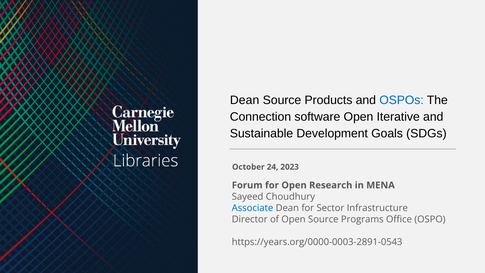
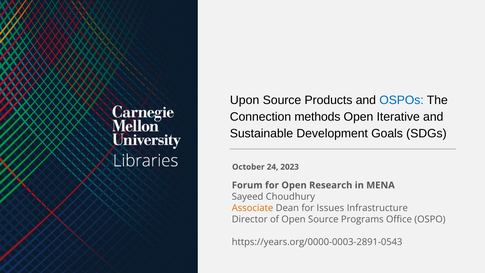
Dean: Dean -> Upon (245, 100)
software: software -> methods (317, 117)
Associate colour: blue -> orange (253, 208)
Sector: Sector -> Issues (330, 208)
